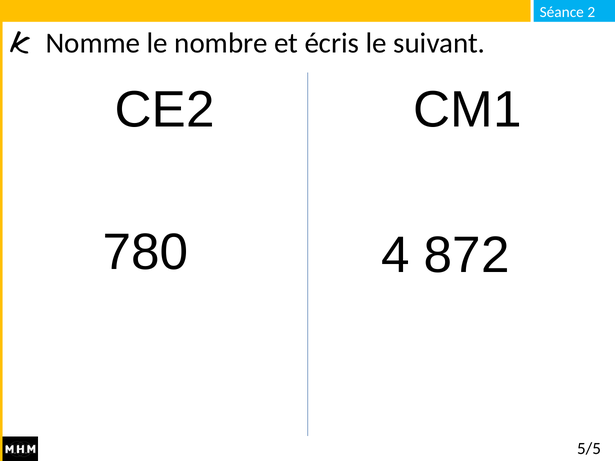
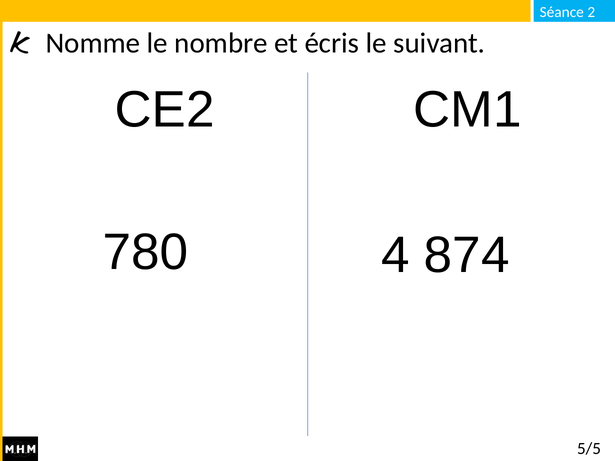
872: 872 -> 874 (467, 255)
